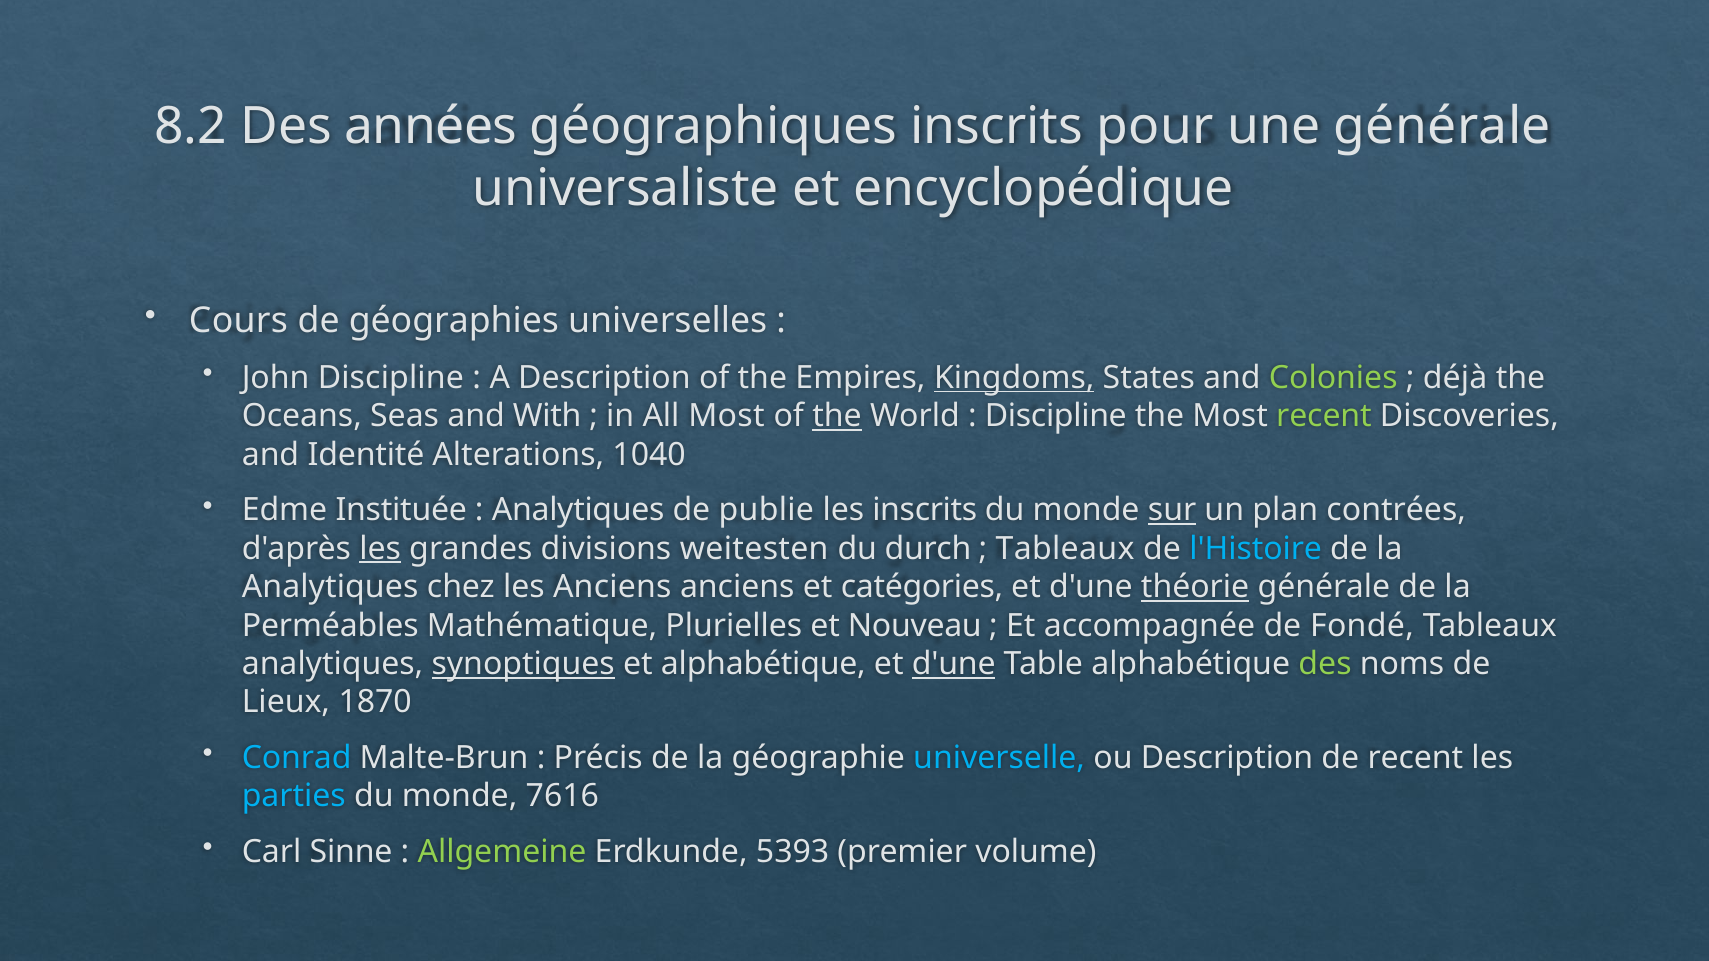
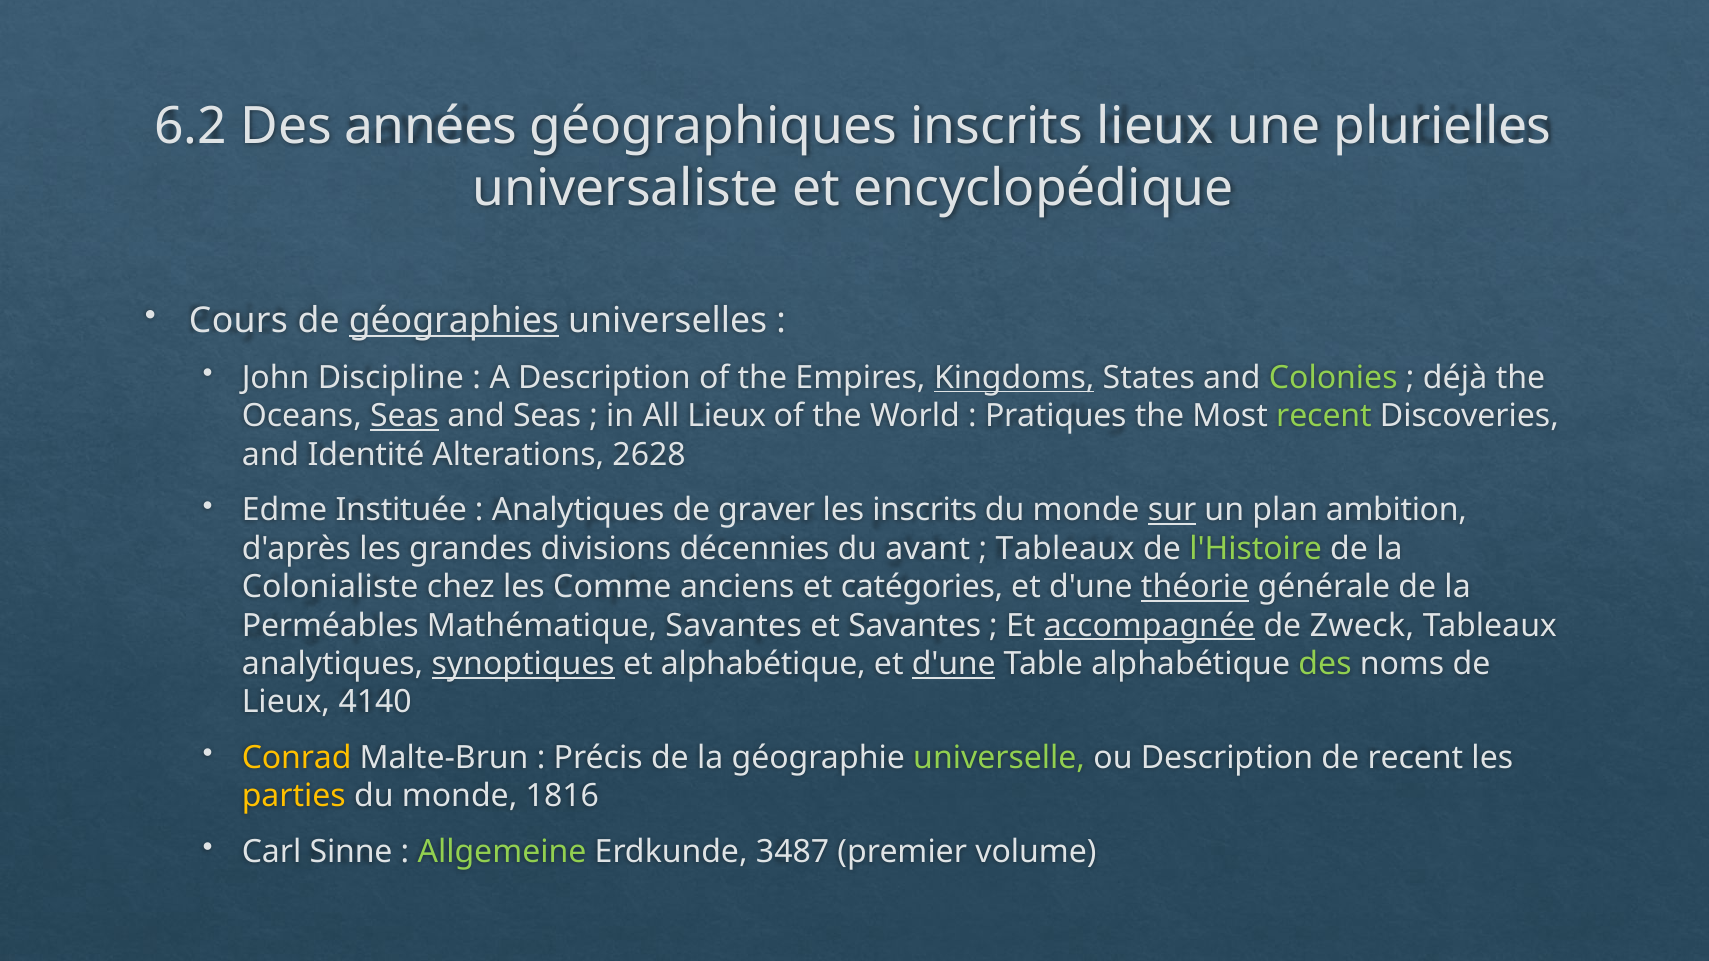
8.2: 8.2 -> 6.2 (191, 126)
inscrits pour: pour -> lieux (1155, 126)
une générale: générale -> plurielles (1443, 126)
géographies underline: none -> present (454, 320)
Seas underline: none -> present (405, 416)
and With: With -> Seas (547, 416)
All Most: Most -> Lieux (727, 416)
the underline: present -> none (837, 416)
Discipline: Discipline -> Pratiques (1056, 416)
1040: 1040 -> 2628 (649, 455)
publie: publie -> graver (767, 510)
contrées: contrées -> ambition (1396, 510)
les underline: present -> none (380, 549)
weitesten: weitesten -> décennies (755, 549)
durch: durch -> avant (928, 549)
l'Histoire colour: light blue -> light green (1256, 549)
Analytiques: Analytiques -> Colonialiste (330, 587)
les Anciens: Anciens -> Comme (612, 587)
Mathématique Plurielles: Plurielles -> Savantes (734, 626)
et Nouveau: Nouveau -> Savantes (915, 626)
accompagnée underline: none -> present (1150, 626)
Fondé: Fondé -> Zweck (1362, 626)
1870: 1870 -> 4140 (375, 703)
Conrad colour: light blue -> yellow (297, 758)
universelle colour: light blue -> light green (999, 758)
parties colour: light blue -> yellow (294, 797)
7616: 7616 -> 1816 (562, 797)
5393: 5393 -> 3487 (793, 852)
